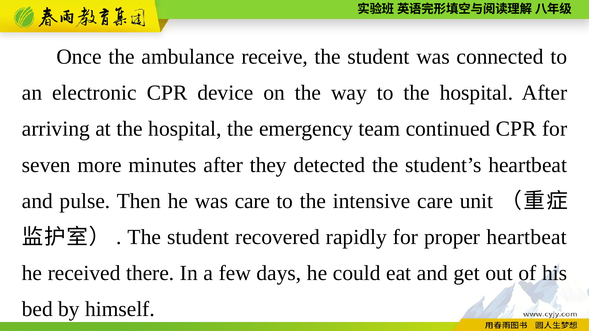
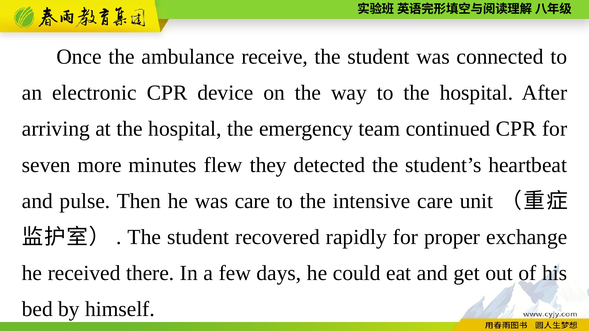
minutes after: after -> flew (223, 165)
proper heartbeat: heartbeat -> exchange (527, 237)
